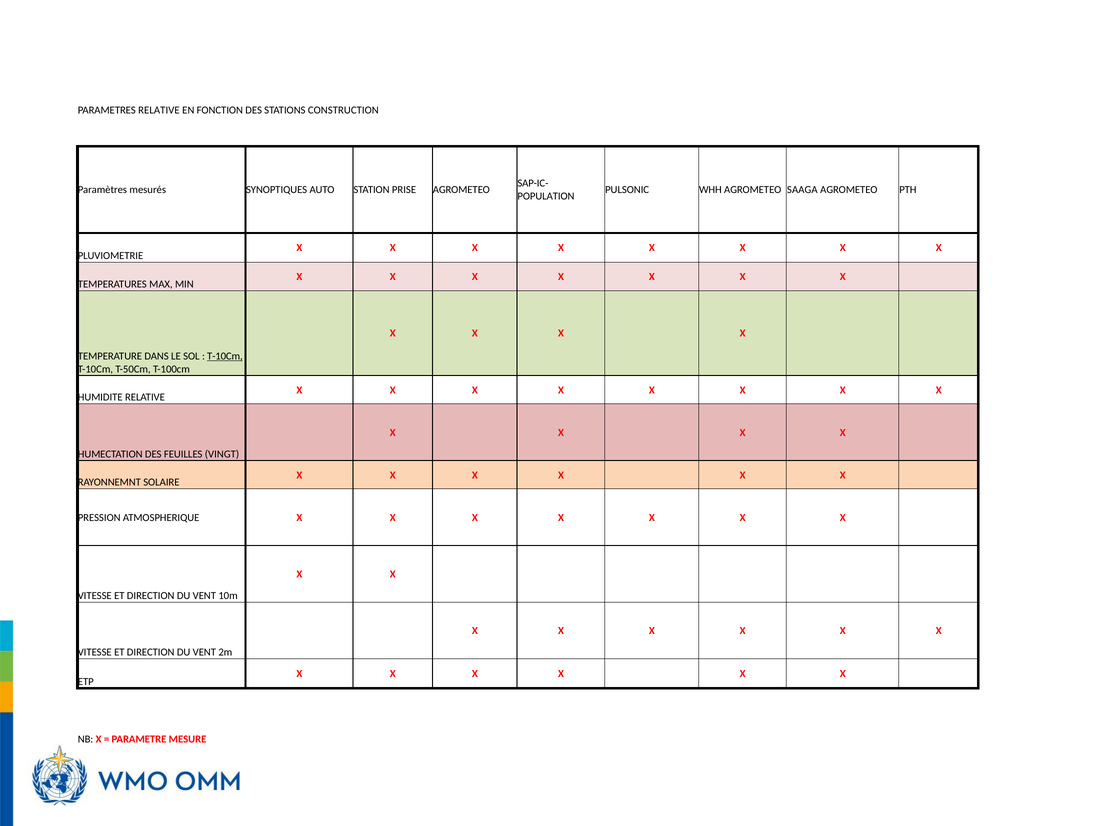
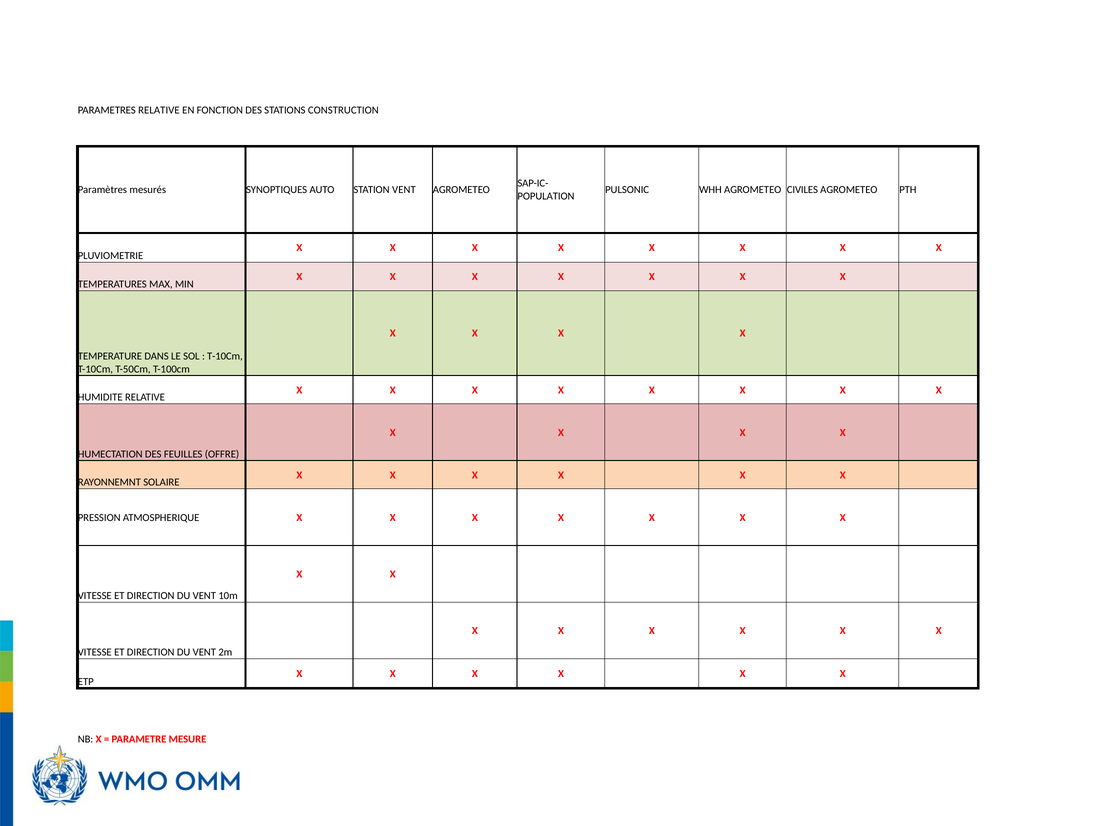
STATION PRISE: PRISE -> VENT (404, 190)
SAAGA: SAAGA -> CIVILES (802, 190)
T-10Cm underline: present -> none (225, 356)
VINGT: VINGT -> OFFRE (222, 454)
